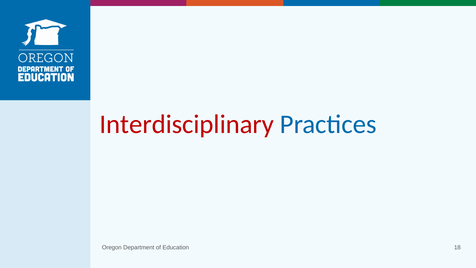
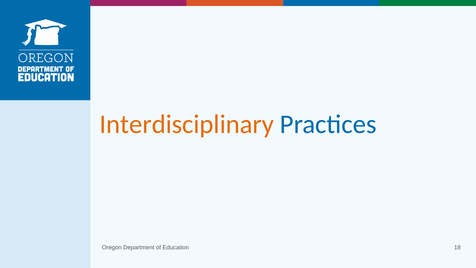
Interdisciplinary colour: red -> orange (187, 124)
